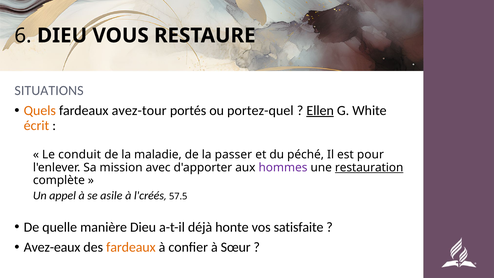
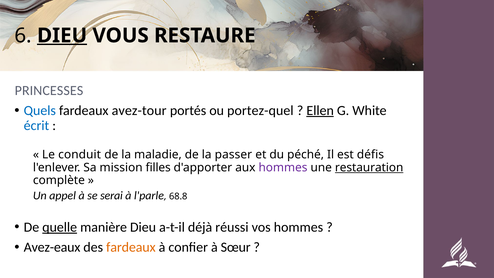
DIEU underline: none -> present (62, 36)
SITUATIONS: SITUATIONS -> PRINCESSES (49, 90)
Quels colour: orange -> blue (40, 111)
écrit colour: orange -> blue (36, 126)
pour: pour -> défis (370, 155)
avec: avec -> filles (158, 167)
asile: asile -> serai (111, 196)
l'créés: l'créés -> l'parle (149, 196)
57.5: 57.5 -> 68.8 (178, 196)
quelle underline: none -> present (60, 227)
honte: honte -> réussi (232, 227)
vos satisfaite: satisfaite -> hommes (298, 227)
